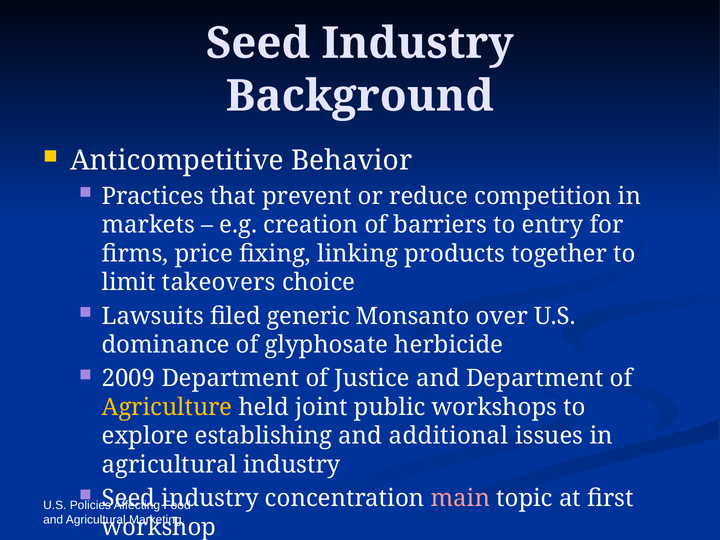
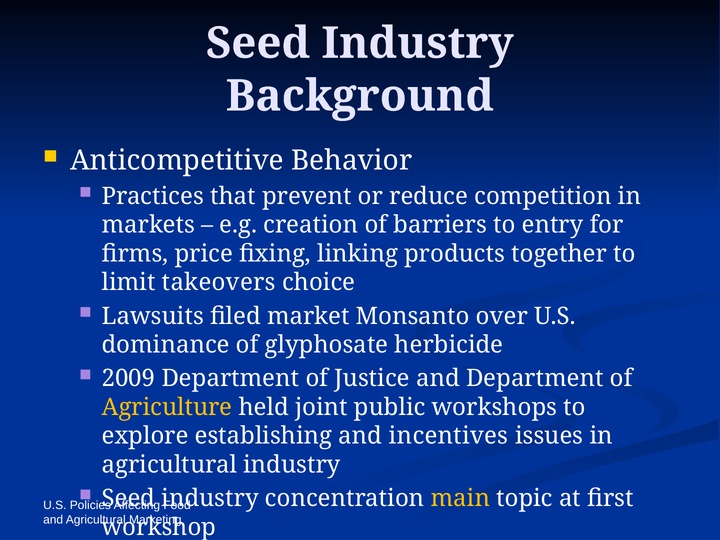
generic: generic -> market (308, 316)
additional: additional -> incentives (448, 436)
main colour: pink -> yellow (460, 498)
